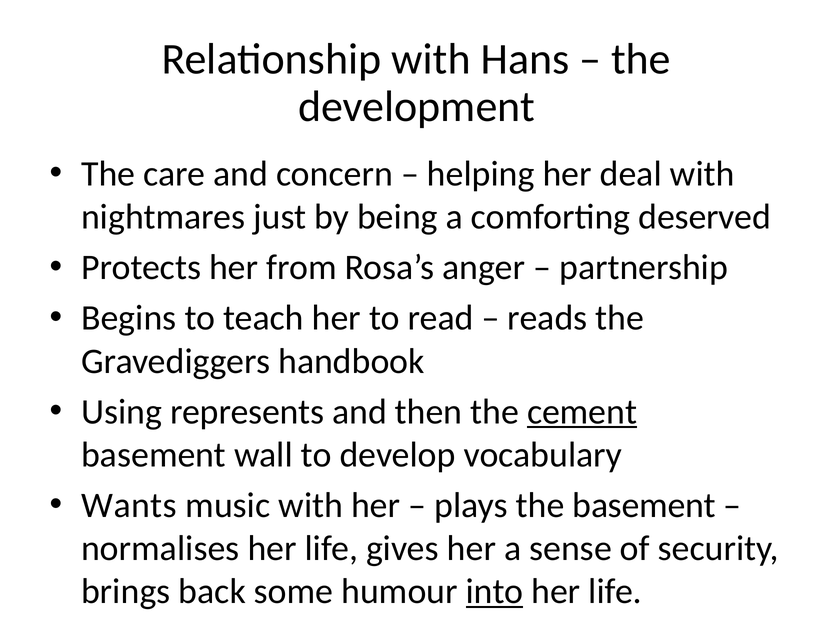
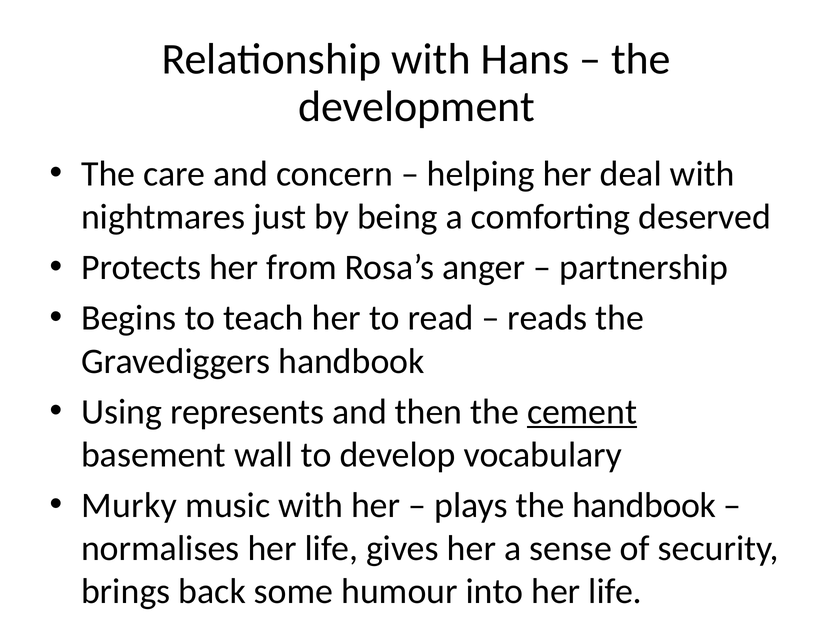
Wants: Wants -> Murky (129, 505)
the basement: basement -> handbook (644, 505)
into underline: present -> none (495, 591)
